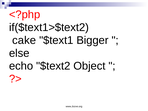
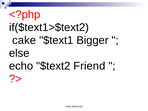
Object: Object -> Friend (89, 66)
